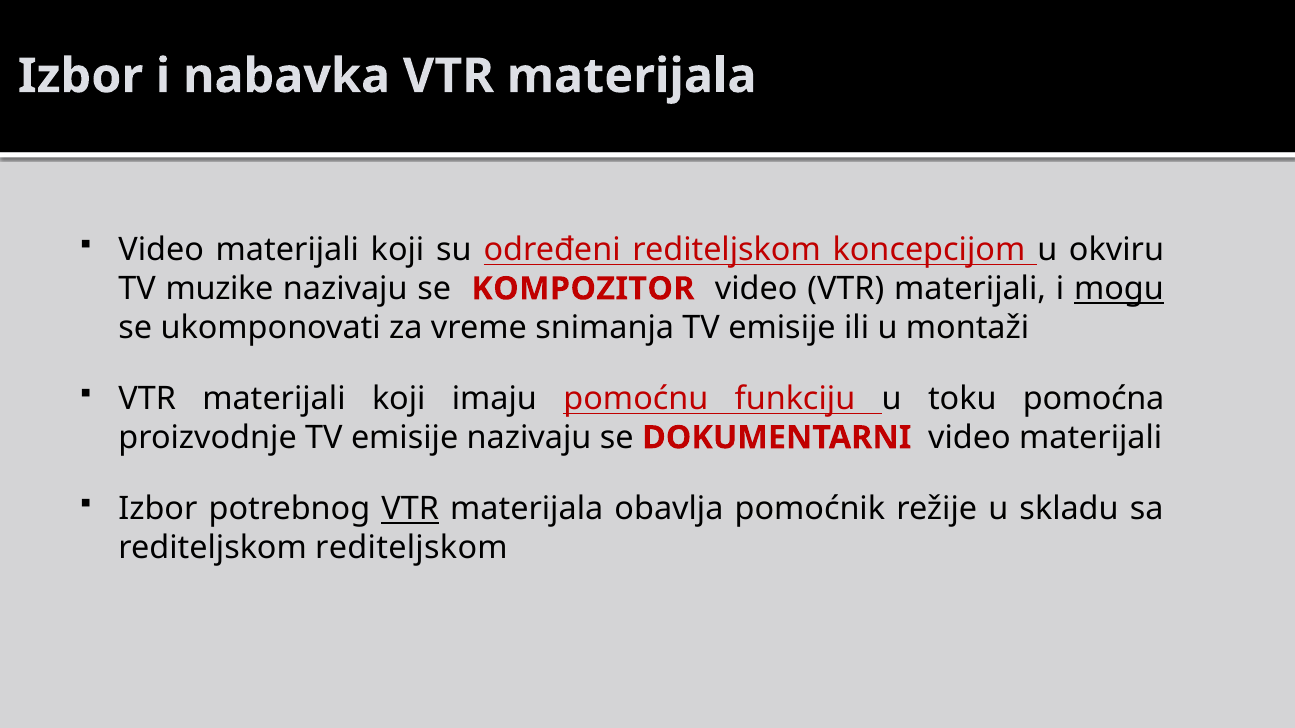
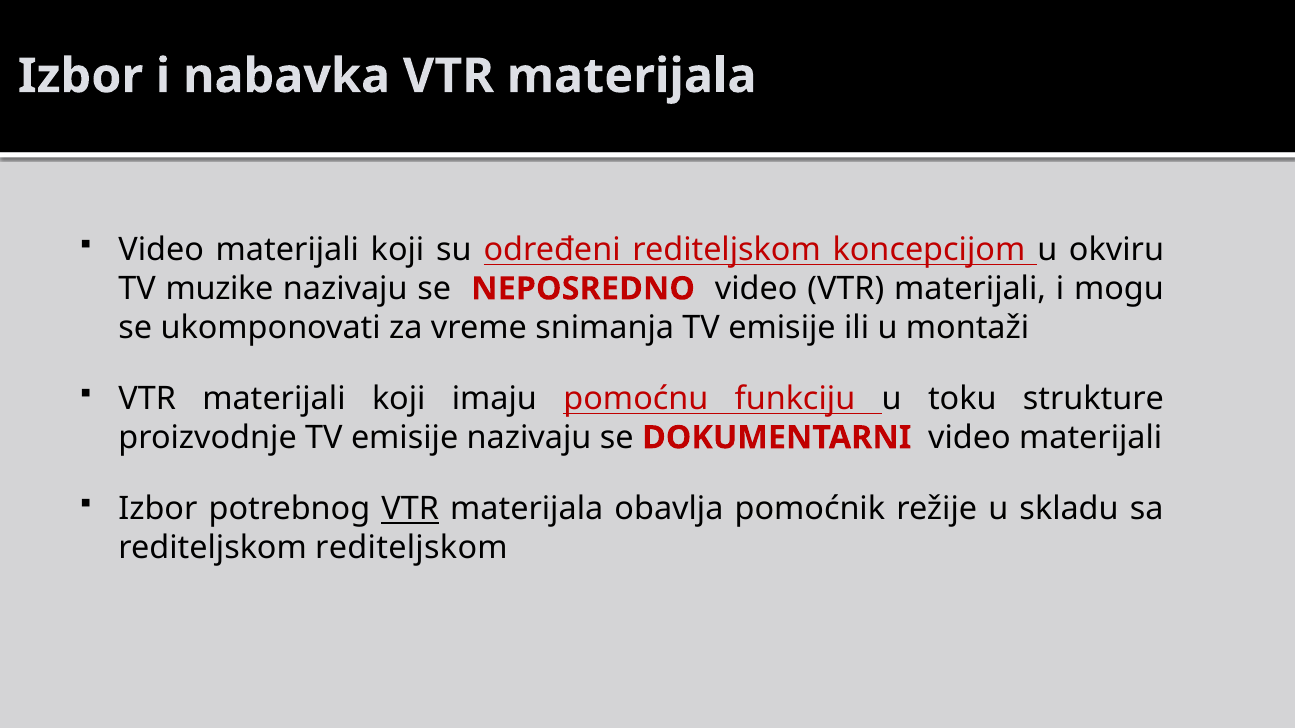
KOMPOZITOR: KOMPOZITOR -> NEPOSREDNO (583, 289)
mogu underline: present -> none (1119, 289)
pomoćna: pomoćna -> strukture (1093, 399)
